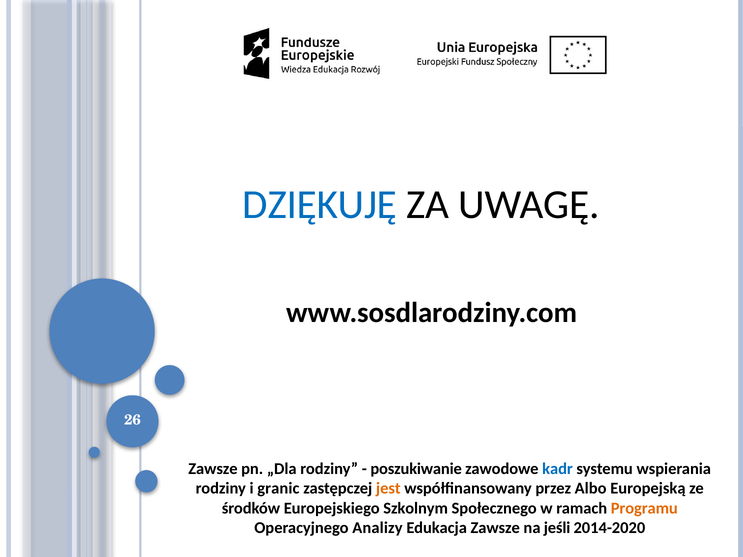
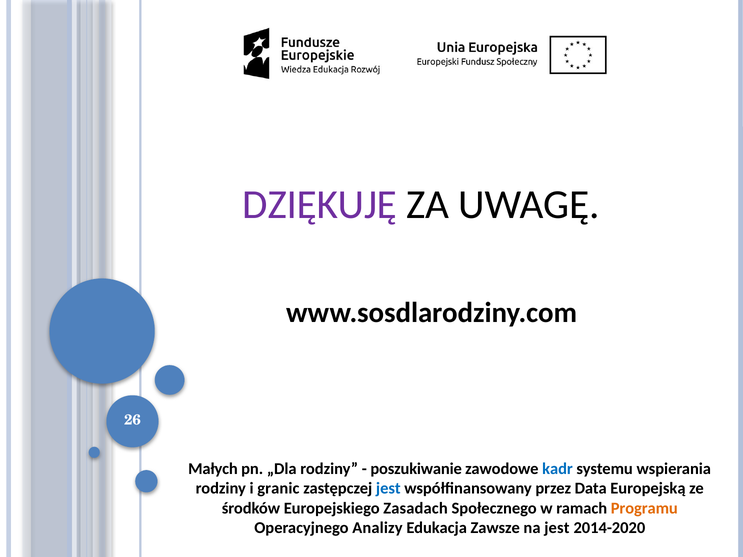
DZIĘKUJĘ colour: blue -> purple (320, 205)
Zawsze: Zawsze -> Małych (213, 469)
jest colour: orange -> blue (388, 489)
Albo: Albo -> Data (591, 489)
Szkolnym: Szkolnym -> Zasadach (416, 508)
na jeśli: jeśli -> jest (557, 528)
